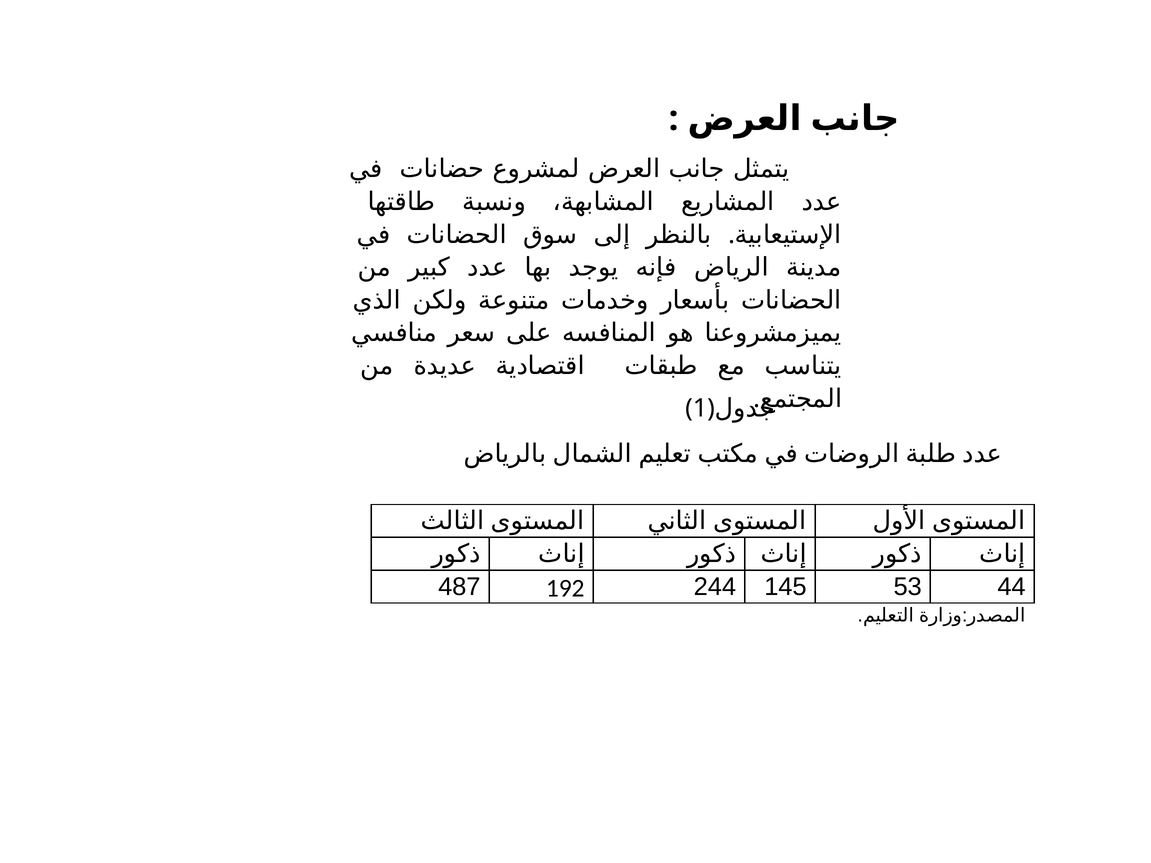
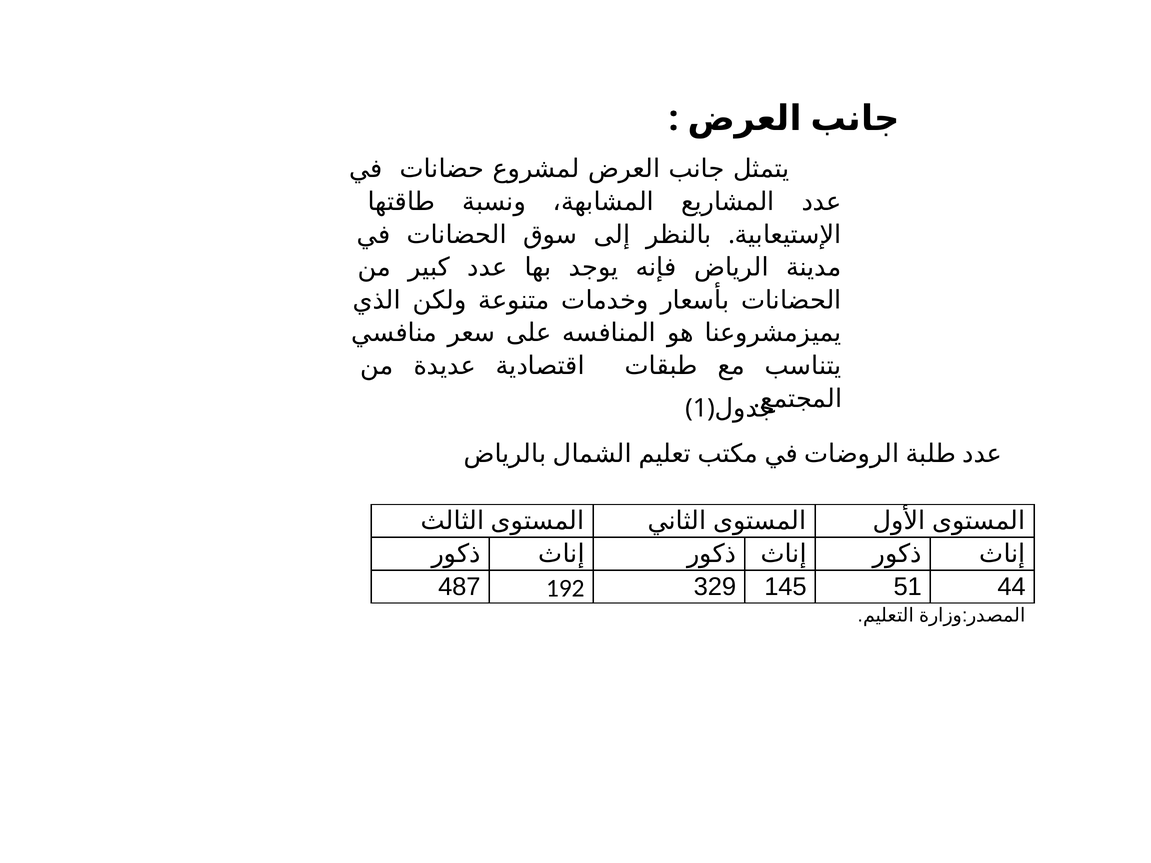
244: 244 -> 329 (715, 587)
53: 53 -> 51 (908, 587)
